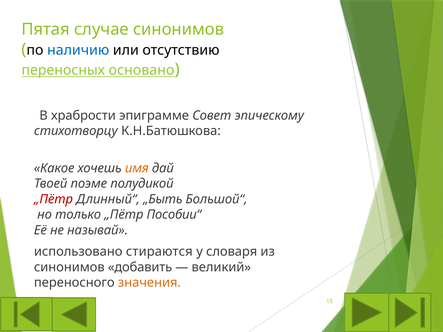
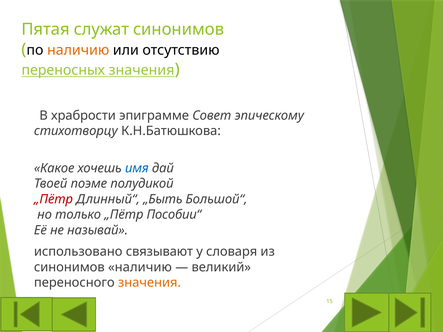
случае: случае -> служат (102, 29)
наличию colour: blue -> orange (78, 50)
переносных основано: основано -> значения (142, 70)
имя colour: orange -> blue (137, 168)
стираются: стираются -> связывают (159, 252)
синонимов добавить: добавить -> наличию (140, 267)
